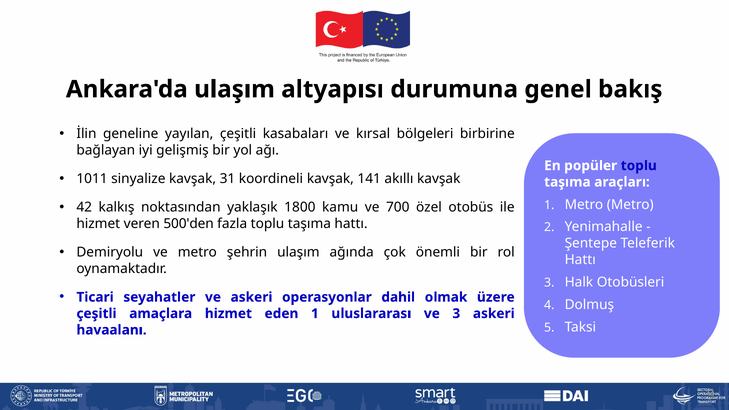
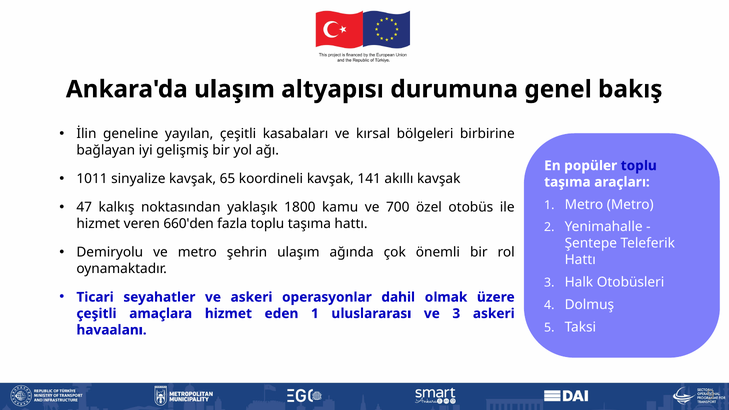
31: 31 -> 65 (227, 179)
42: 42 -> 47 (84, 207)
500'den: 500'den -> 660'den (189, 224)
